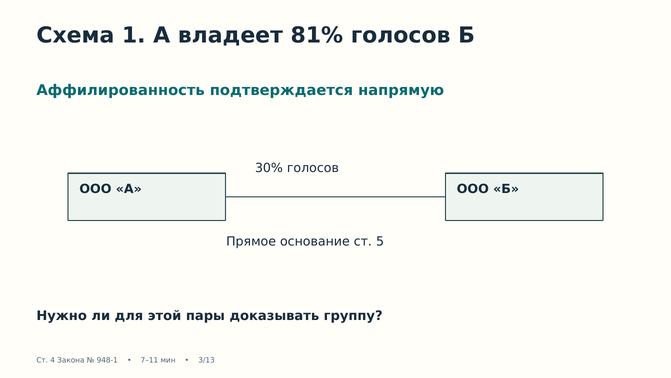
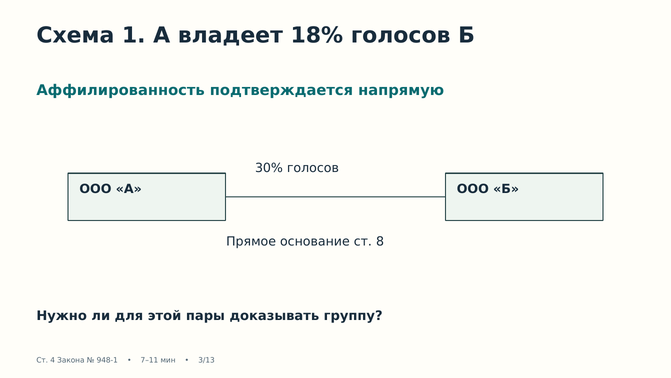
81%: 81% -> 18% (317, 36)
5: 5 -> 8 (380, 241)
